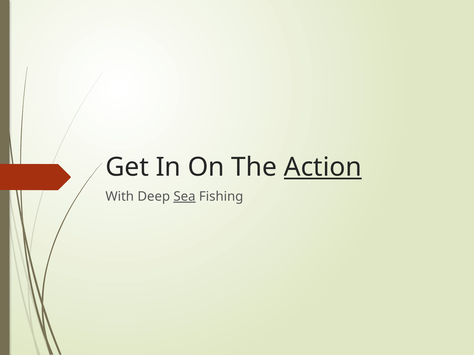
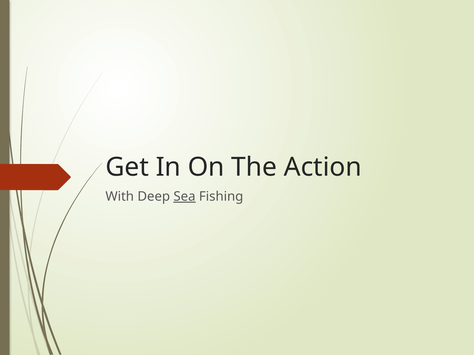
Action underline: present -> none (323, 167)
